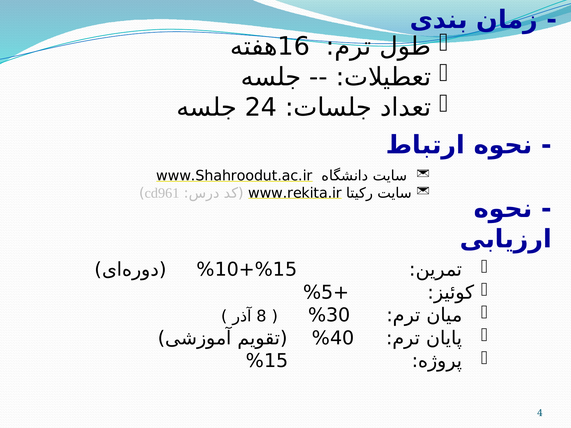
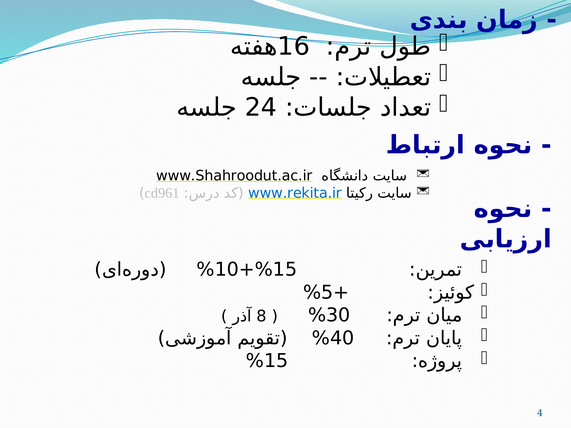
www.rekita.ir colour: black -> blue (295, 193)
